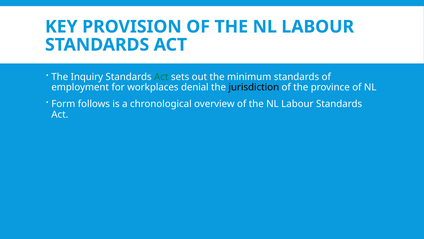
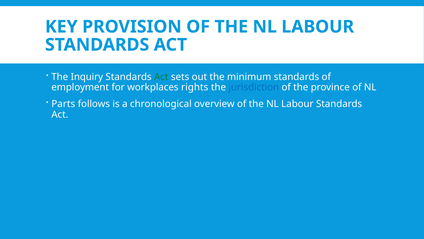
denial: denial -> rights (195, 87)
jurisdiction colour: black -> blue (254, 87)
Form: Form -> Parts (63, 104)
